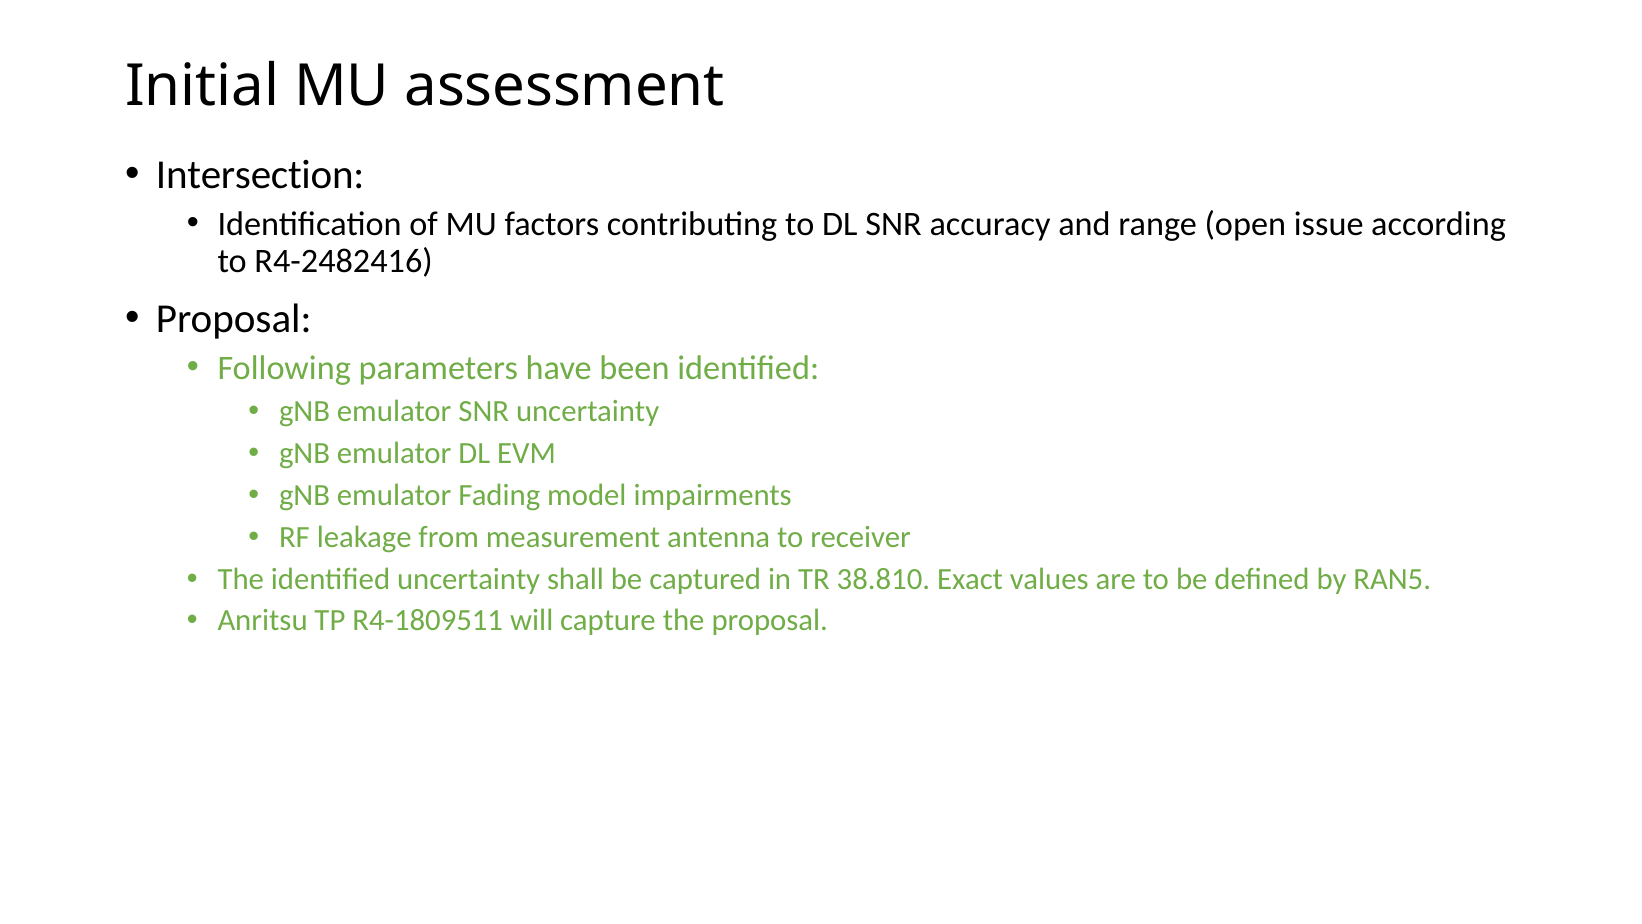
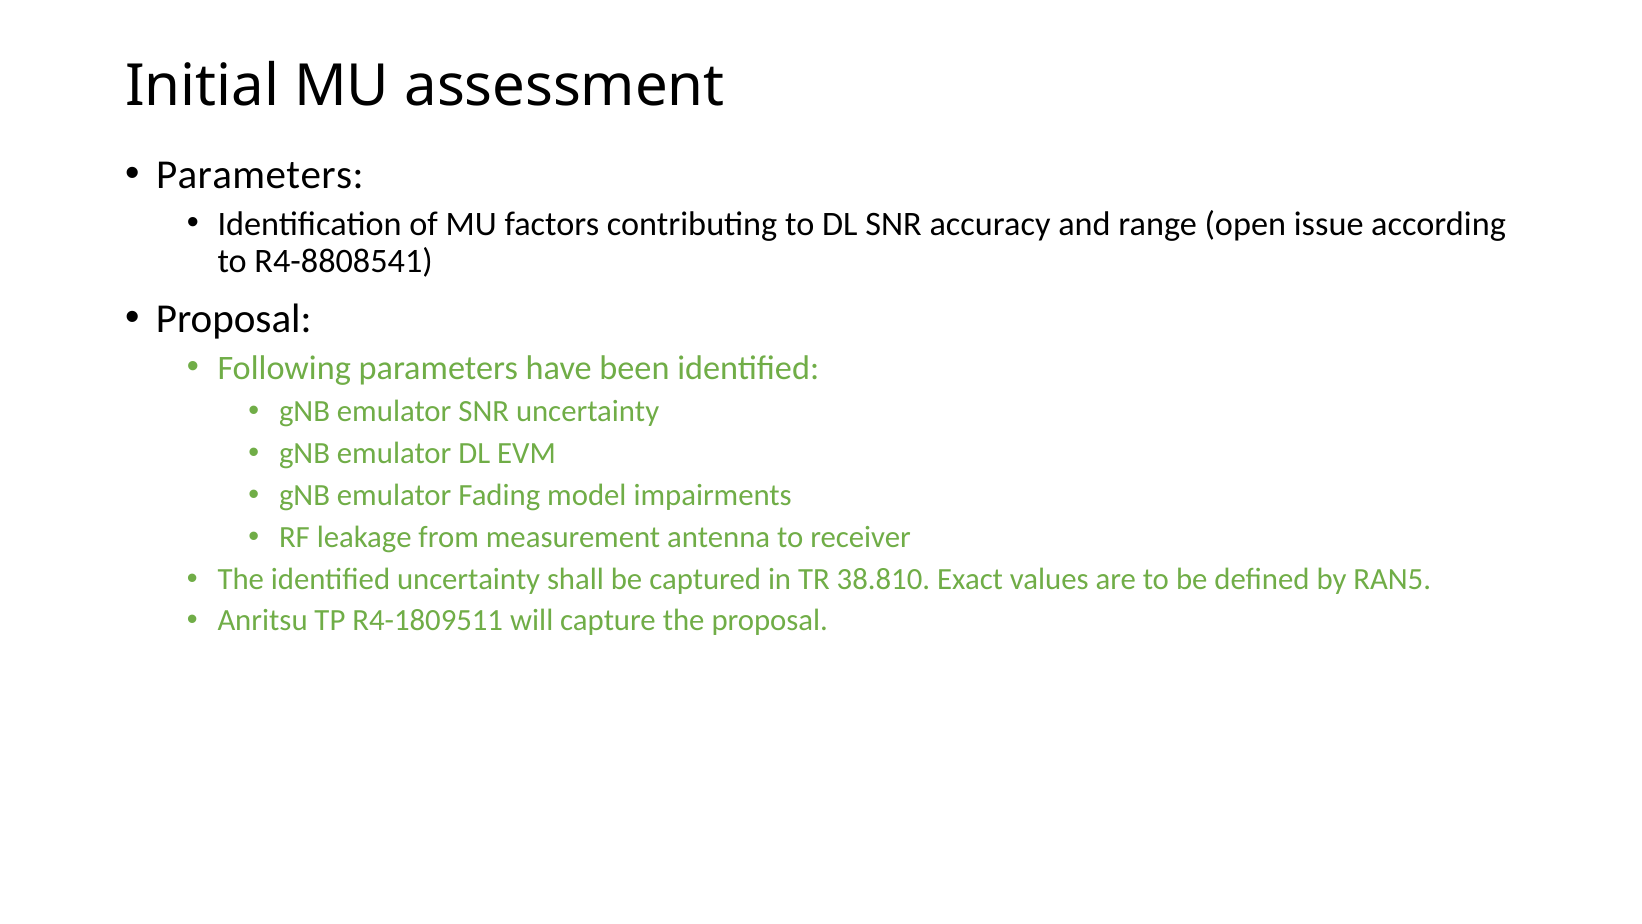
Intersection: Intersection -> Parameters (260, 175)
R4-2482416: R4-2482416 -> R4-8808541 (344, 261)
